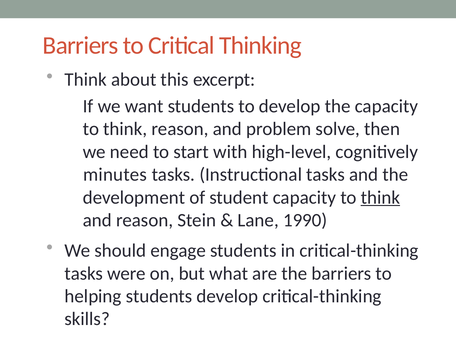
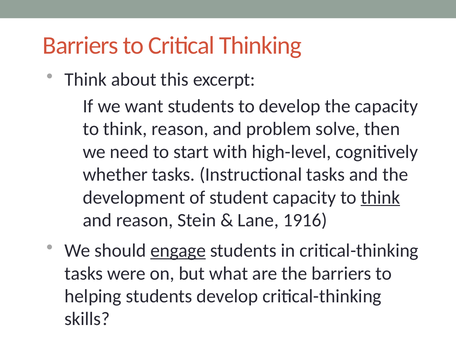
minutes: minutes -> whether (115, 175)
1990: 1990 -> 1916 (305, 220)
engage underline: none -> present (178, 251)
